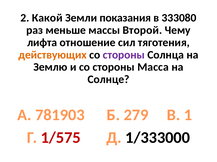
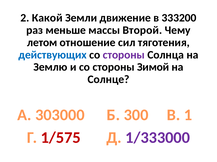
показания: показания -> движение (125, 18)
333080: 333080 -> 333200 (179, 18)
лифта: лифта -> летом (42, 43)
действующих colour: orange -> blue (53, 55)
Масса: Масса -> Зимой (153, 67)
781903: 781903 -> 303000 (60, 115)
279: 279 -> 300 (136, 115)
1/333000 colour: black -> purple (158, 138)
